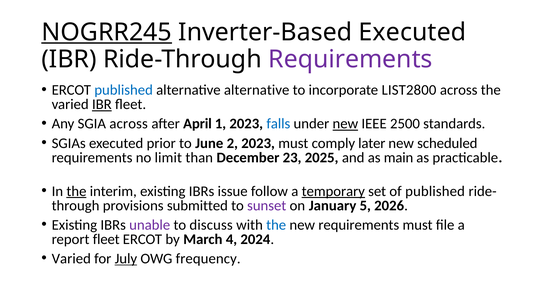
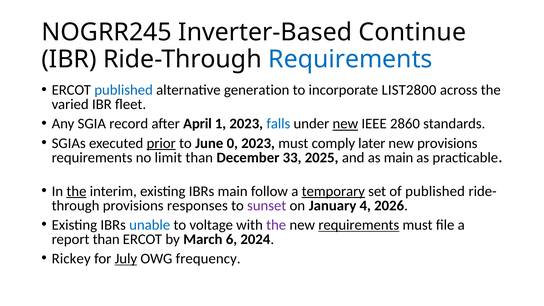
NOGRR245 underline: present -> none (107, 32)
Inverter-Based Executed: Executed -> Continue (412, 32)
Requirements colour: purple -> blue (350, 59)
alternative alternative: alternative -> generation (257, 90)
IBR underline: present -> none (102, 104)
SGIA across: across -> record (129, 124)
2500: 2500 -> 2860 (405, 124)
prior underline: none -> present (161, 143)
2: 2 -> 0 (232, 143)
new scheduled: scheduled -> provisions (447, 143)
23: 23 -> 33 (292, 158)
IBRs issue: issue -> main (233, 191)
submitted: submitted -> responses (197, 206)
5: 5 -> 4 (365, 206)
unable colour: purple -> blue (150, 225)
discuss: discuss -> voltage (211, 225)
the colour: blue -> purple (276, 225)
requirements underline: none -> present (359, 225)
report fleet: fleet -> than (106, 239)
4: 4 -> 6 (231, 239)
Varied: Varied -> Rickey (71, 259)
